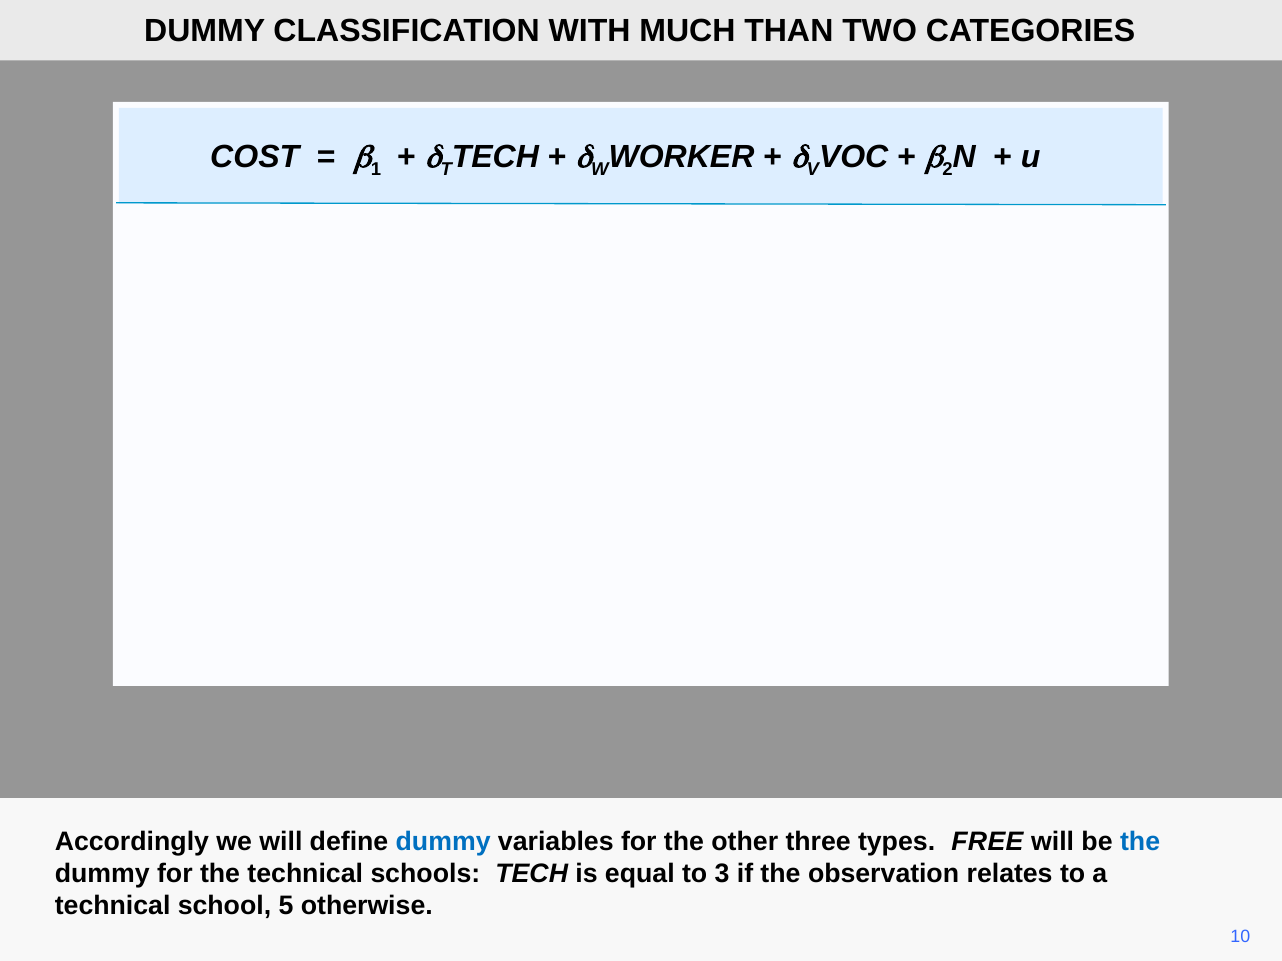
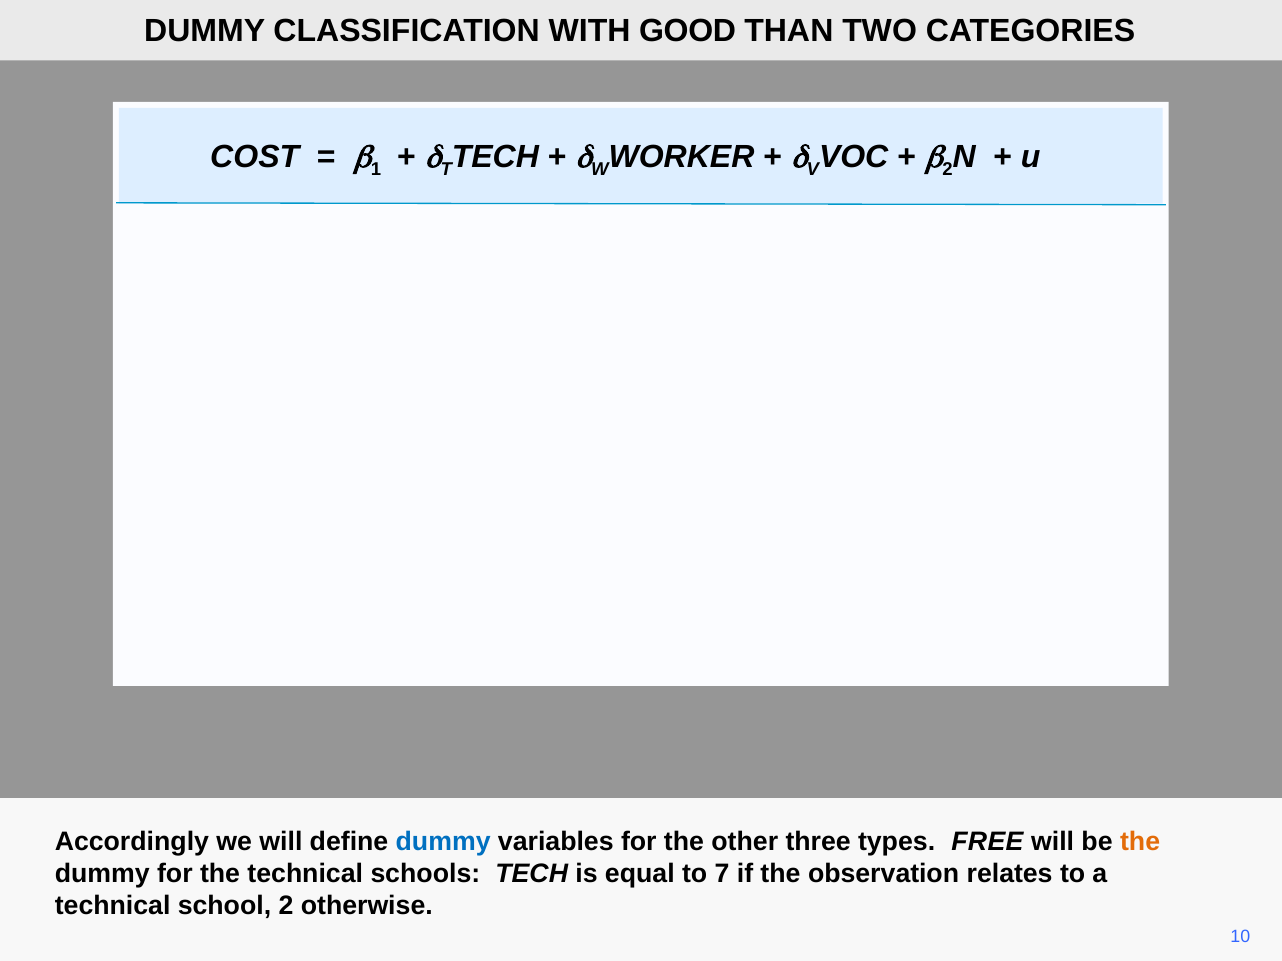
MUCH: MUCH -> GOOD (688, 31)
the colour: blue -> orange (1140, 842)
3: 3 -> 7 (722, 874)
school 5: 5 -> 2 (286, 906)
